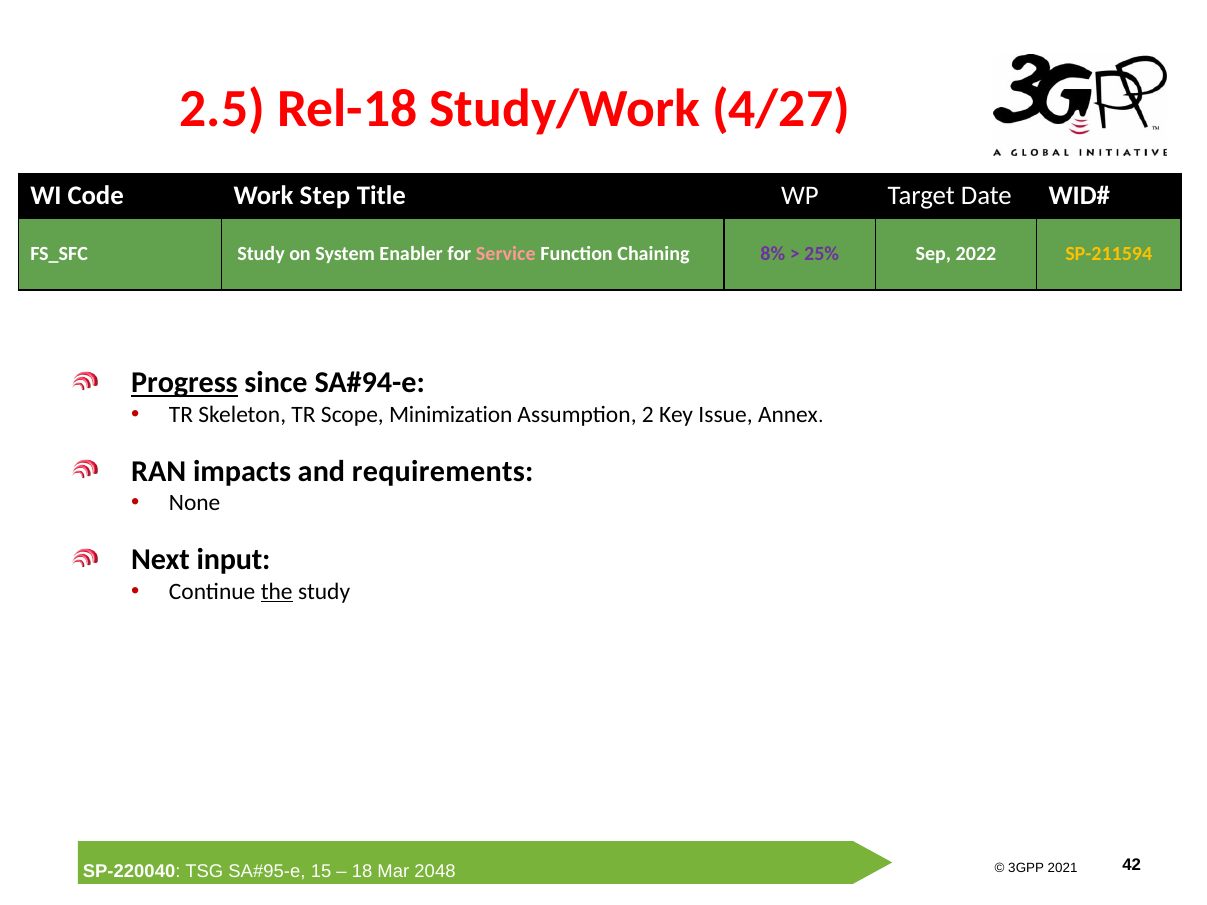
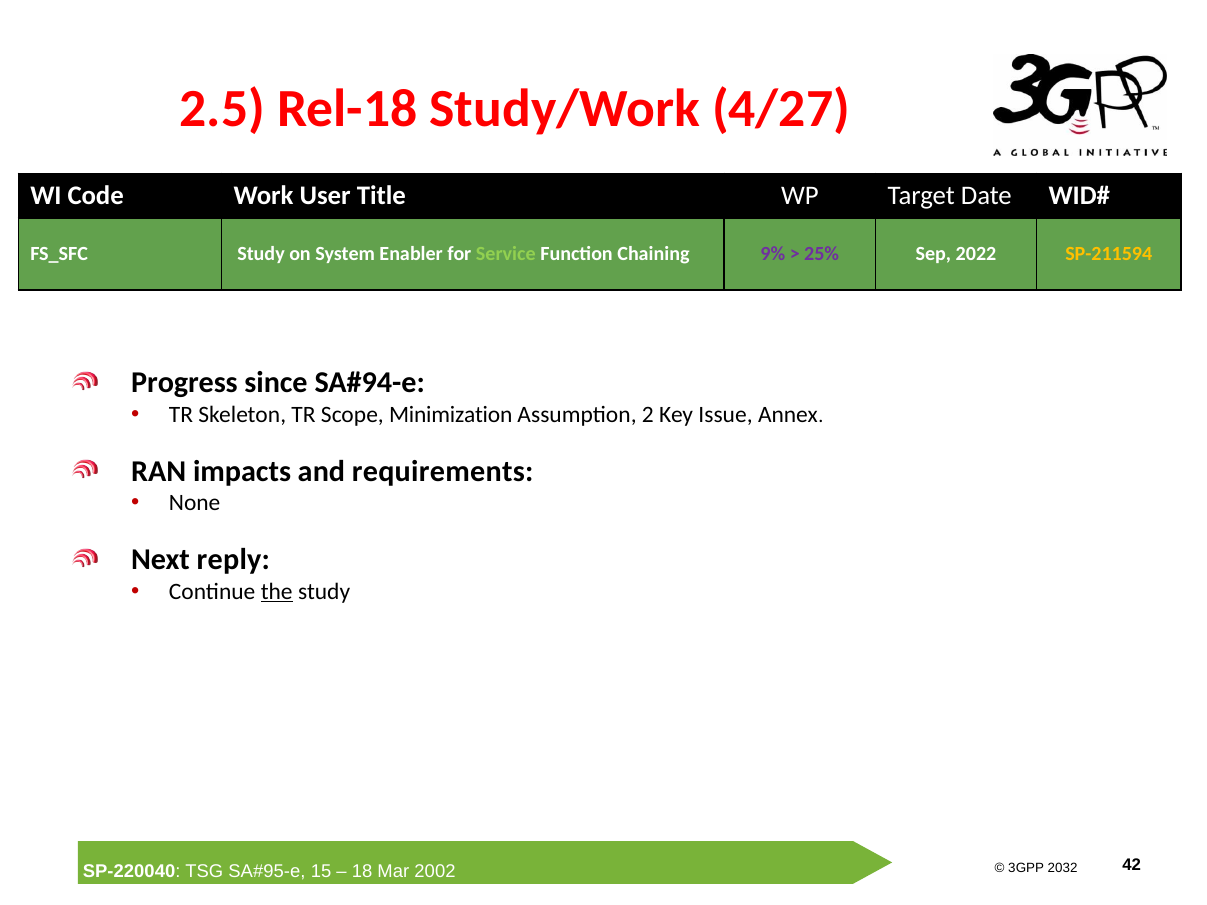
Step: Step -> User (325, 196)
Service colour: pink -> light green (506, 254)
8%: 8% -> 9% (773, 254)
Progress underline: present -> none (184, 383)
input: input -> reply (233, 560)
2021: 2021 -> 2032 (1063, 868)
2048: 2048 -> 2002 (435, 871)
